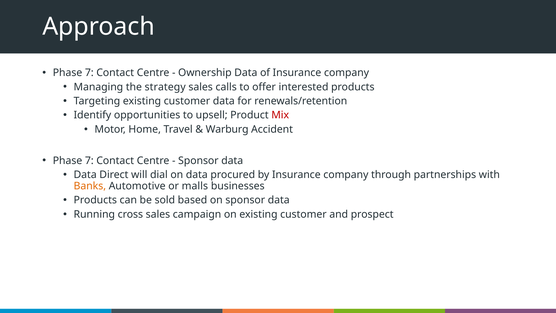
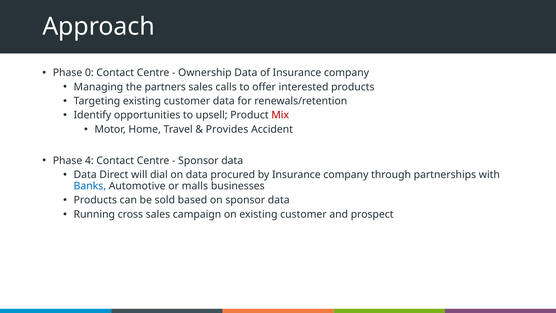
7: 7 -> 0 (89, 73)
strategy: strategy -> partners (165, 87)
Warburg: Warburg -> Provides (227, 129)
7: 7 -> 4 (89, 160)
Banks colour: orange -> blue (90, 186)
